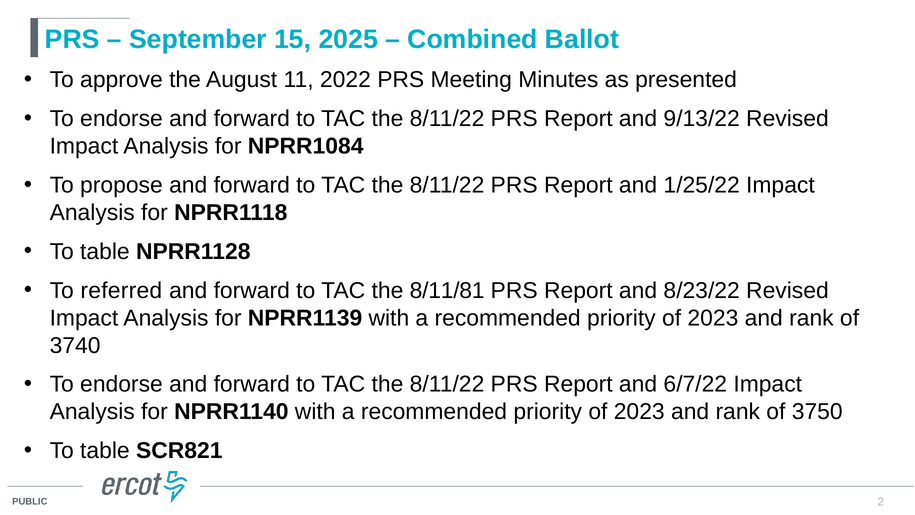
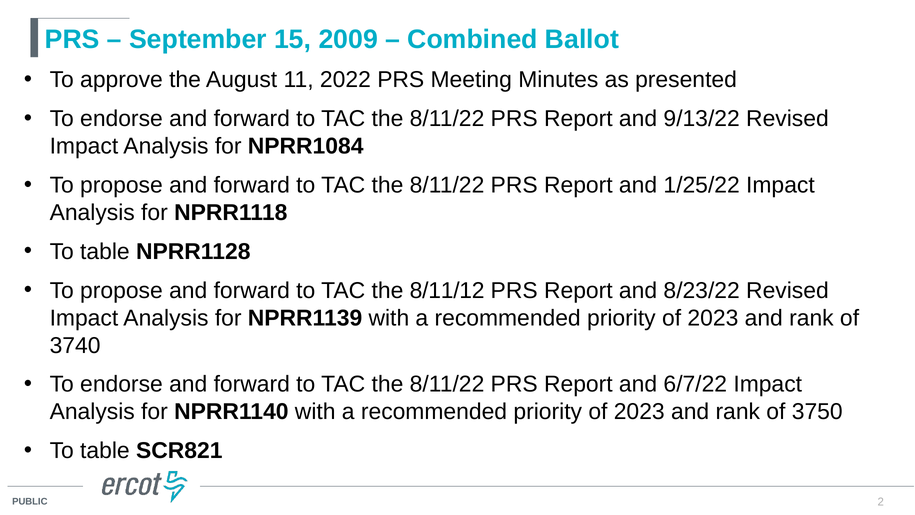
2025: 2025 -> 2009 (348, 40)
referred: referred -> propose (121, 290)
8/11/81: 8/11/81 -> 8/11/12 (447, 290)
